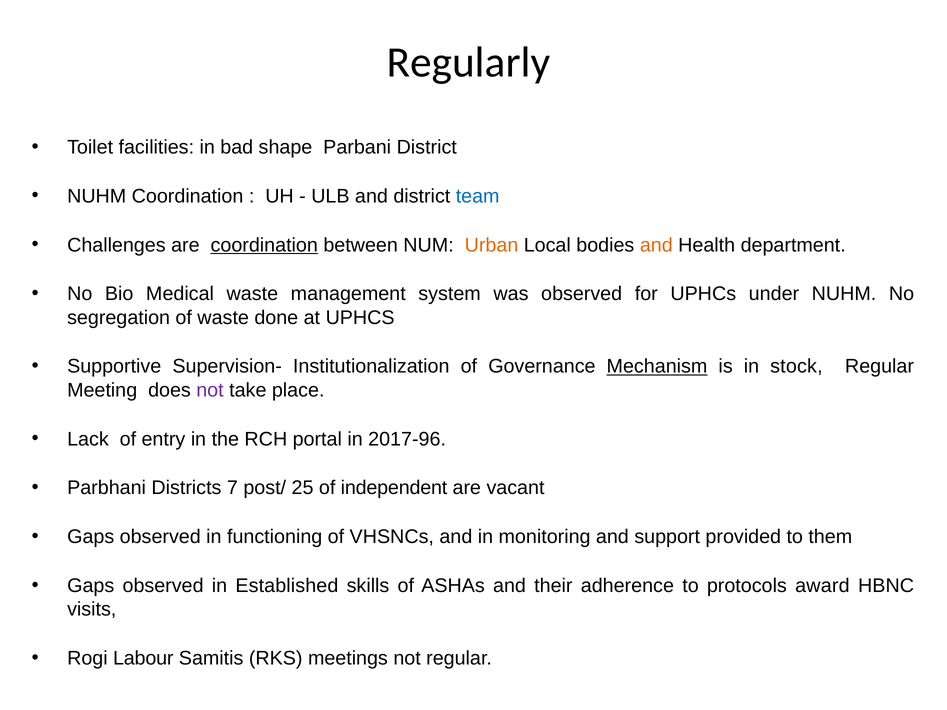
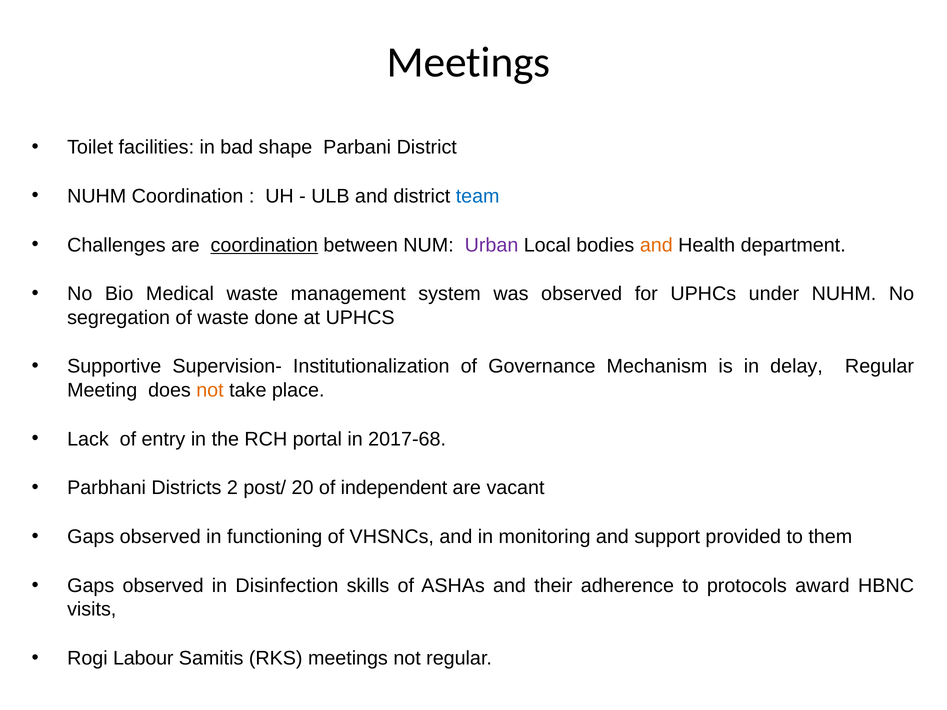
Regularly: Regularly -> Meetings (469, 62)
Urban colour: orange -> purple (492, 245)
Mechanism underline: present -> none (657, 367)
stock: stock -> delay (796, 367)
not colour: purple -> orange (210, 390)
2017-96: 2017-96 -> 2017-68 (407, 439)
7: 7 -> 2 (232, 488)
25: 25 -> 20 (303, 488)
Established: Established -> Disinfection (287, 586)
